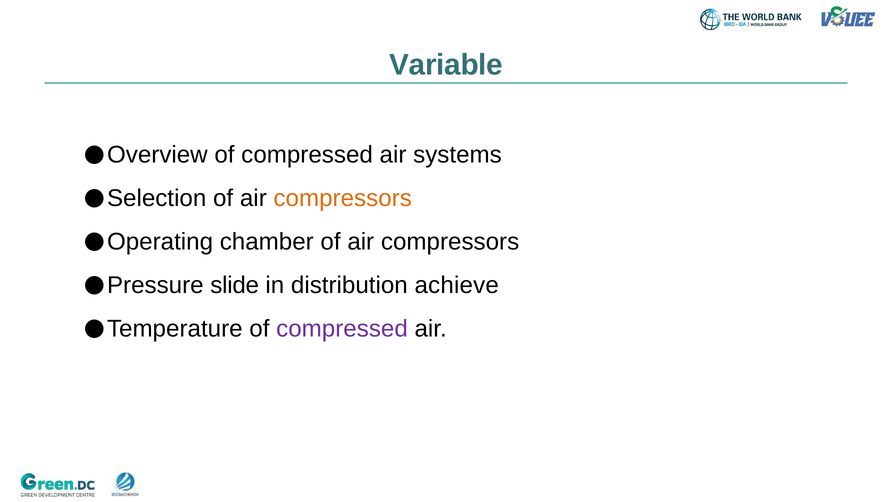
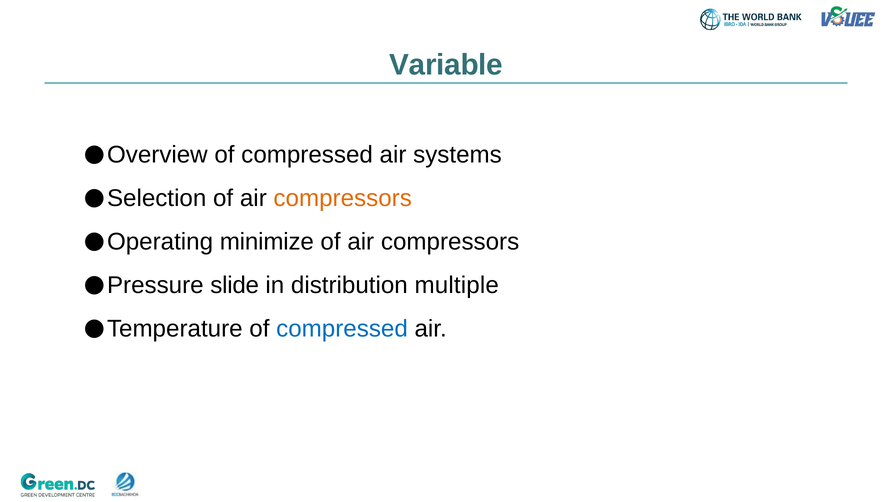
chamber: chamber -> minimize (267, 242)
achieve: achieve -> multiple (457, 285)
compressed colour: purple -> blue (342, 329)
